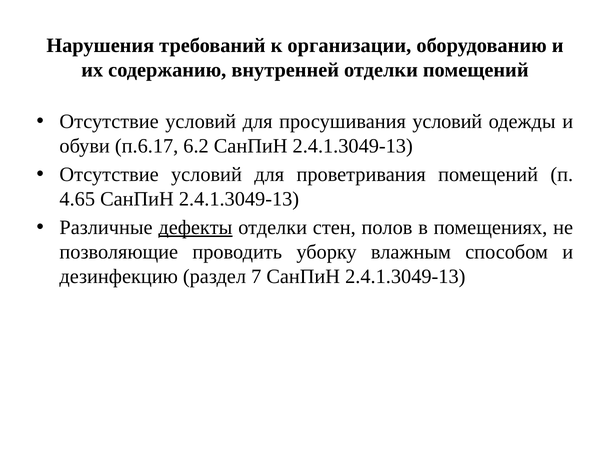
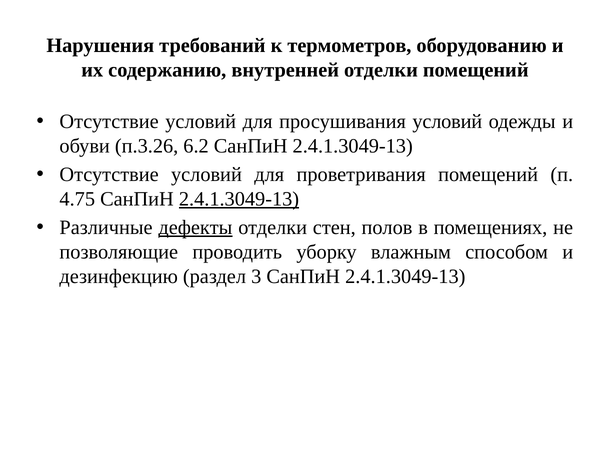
организации: организации -> термометров (349, 46)
п.6.17: п.6.17 -> п.3.26 (147, 146)
4.65: 4.65 -> 4.75 (77, 199)
2.4.1.3049-13 underline: none -> present (239, 199)
7: 7 -> 3 (256, 276)
